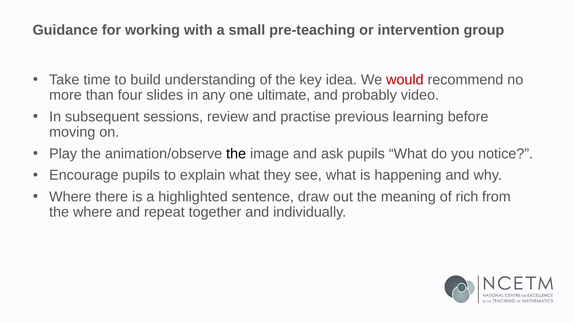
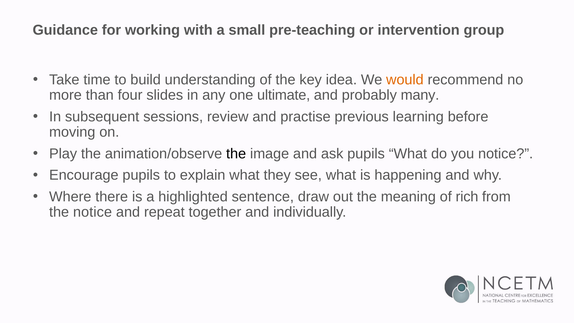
would colour: red -> orange (405, 80)
video: video -> many (420, 95)
the where: where -> notice (93, 212)
